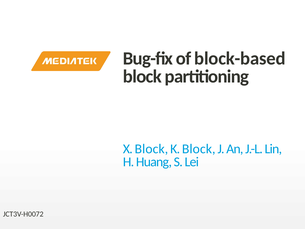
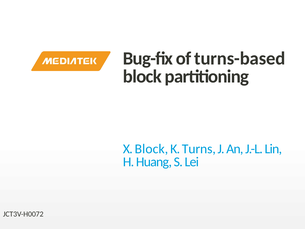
block-based: block-based -> turns-based (240, 58)
K Block: Block -> Turns (199, 149)
